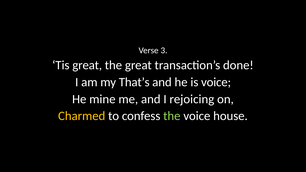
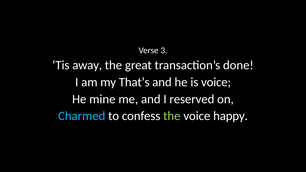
Tis great: great -> away (87, 65)
rejoicing: rejoicing -> reserved (192, 99)
Charmed colour: yellow -> light blue (82, 116)
house: house -> happy (231, 116)
